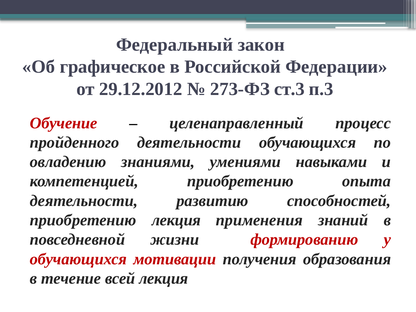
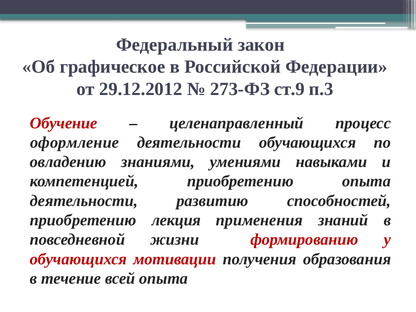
ст.3: ст.3 -> ст.9 (289, 89)
пройденного: пройденного -> оформление (75, 142)
всей лекция: лекция -> опыта (164, 278)
